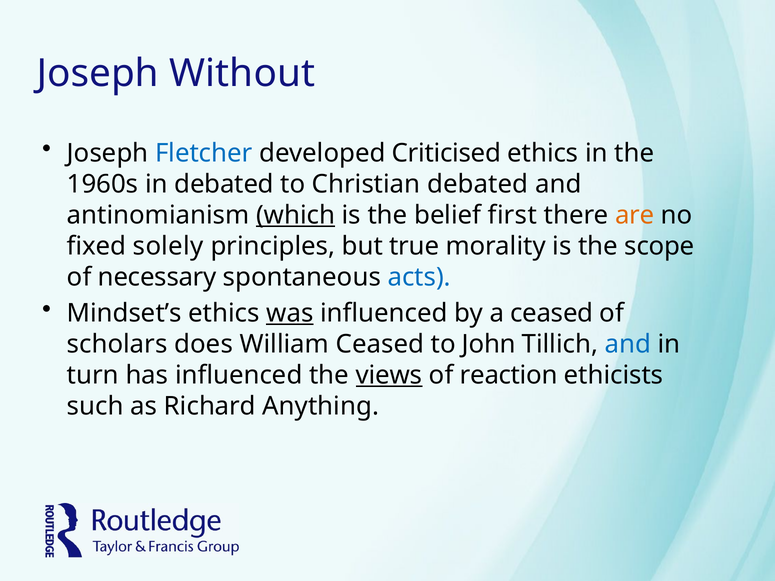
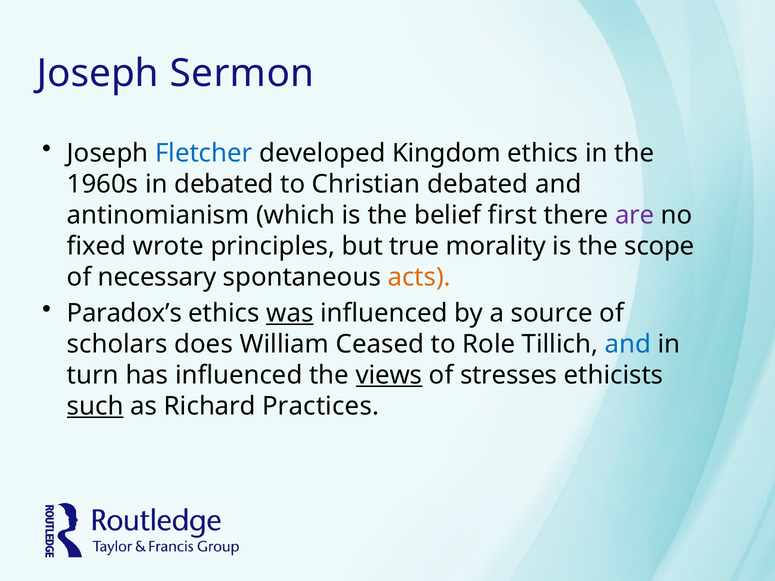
Without: Without -> Sermon (242, 74)
Criticised: Criticised -> Kingdom (446, 153)
which underline: present -> none (296, 215)
are colour: orange -> purple (635, 215)
solely: solely -> wrote (168, 246)
acts colour: blue -> orange (419, 277)
Mindset’s: Mindset’s -> Paradox’s (124, 313)
a ceased: ceased -> source (552, 313)
John: John -> Role (489, 344)
reaction: reaction -> stresses (509, 375)
such underline: none -> present (95, 406)
Anything: Anything -> Practices (321, 406)
